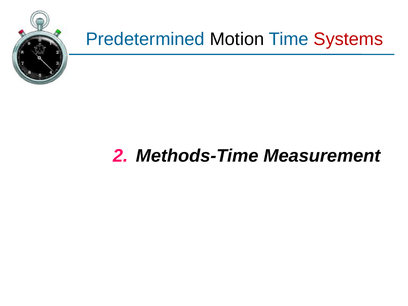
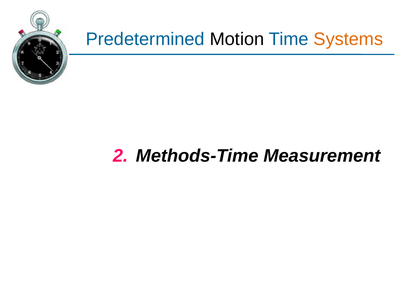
Systems colour: red -> orange (348, 39)
